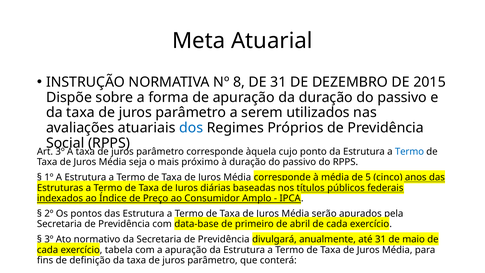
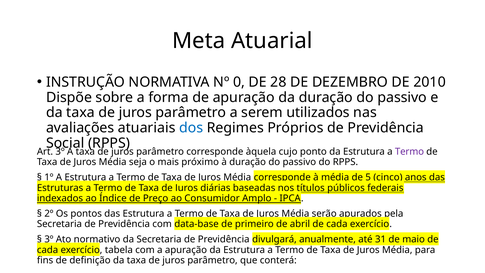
8: 8 -> 0 (239, 82)
DE 31: 31 -> 28 (278, 82)
2015: 2015 -> 2010 (430, 82)
Termo colour: blue -> purple (409, 152)
